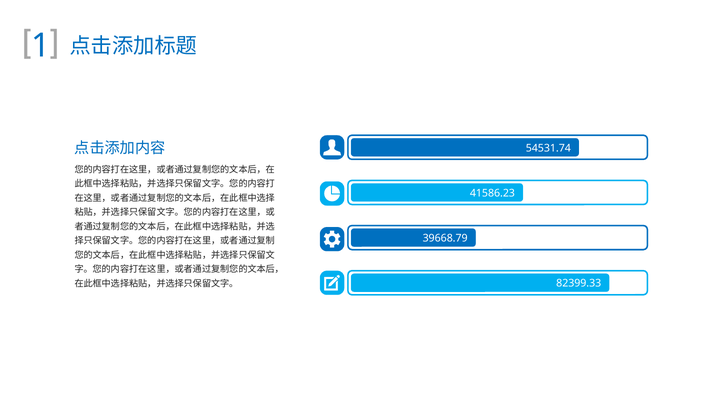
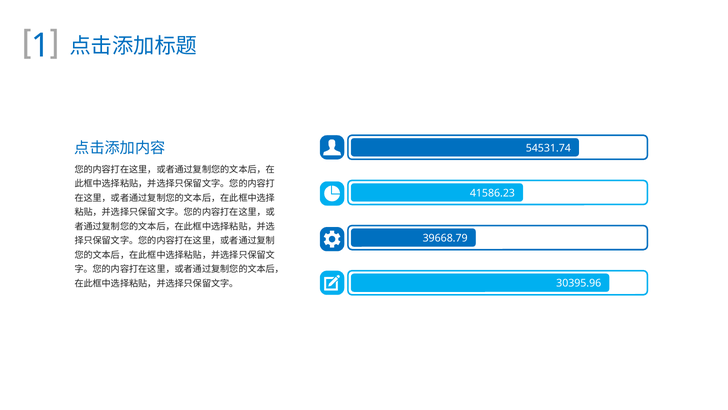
82399.33: 82399.33 -> 30395.96 (579, 283)
